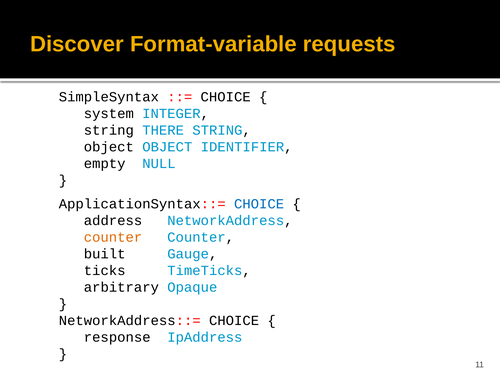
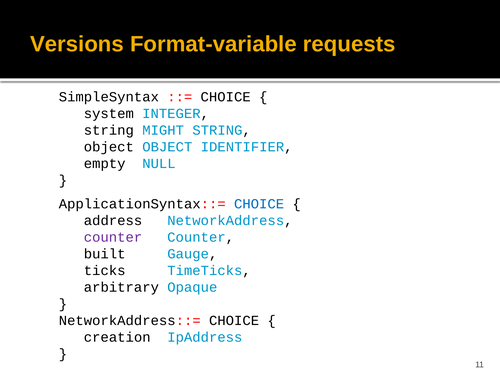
Discover: Discover -> Versions (77, 44)
THERE: THERE -> MIGHT (163, 130)
counter colour: orange -> purple (113, 237)
response: response -> creation (117, 337)
